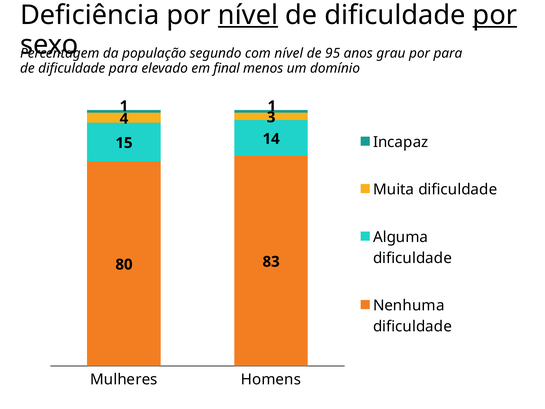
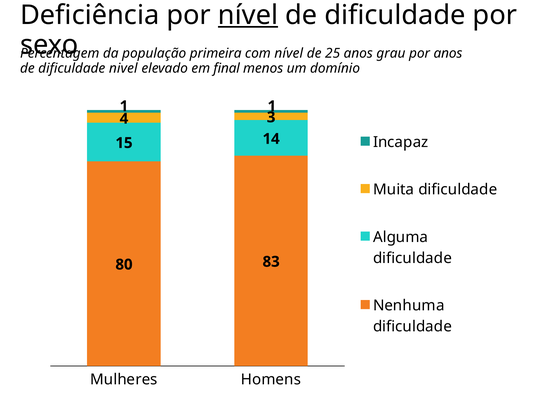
por underline: present -> none (495, 15)
segundo: segundo -> primeira (216, 53)
95: 95 -> 25 (333, 53)
por para: para -> anos (448, 53)
dificuldade para: para -> nivel (123, 68)
